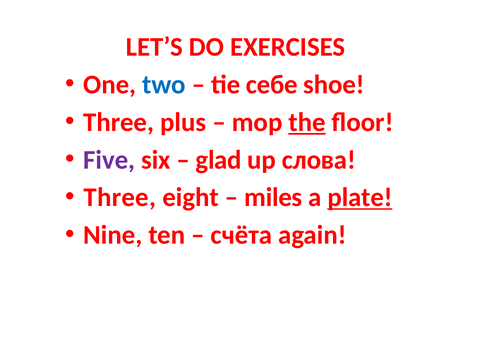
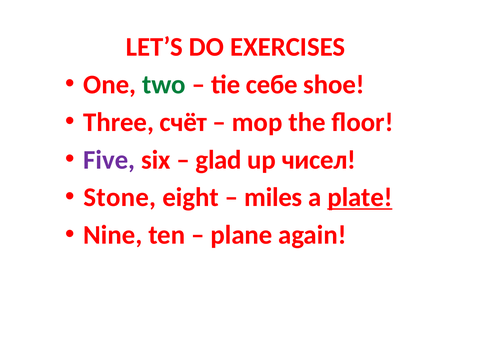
two colour: blue -> green (164, 84)
plus: plus -> счёт (183, 122)
the underline: present -> none (307, 122)
слова: слова -> чисел (319, 159)
Three: Three -> Stone (120, 197)
счёта: счёта -> plane (241, 235)
